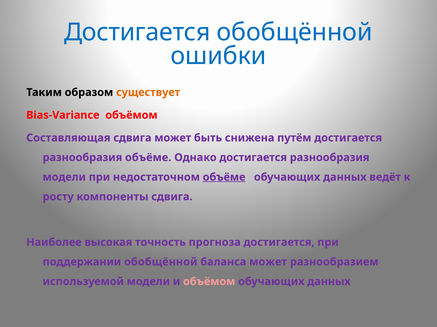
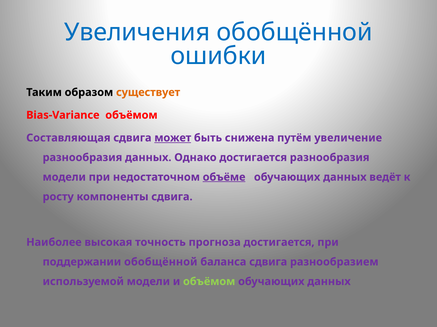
Достигается: Достигается -> Увеличения (137, 32)
может underline: none -> present (173, 138)
путём достигается: достигается -> увеличение (348, 138)
разнообразия объёме: объёме -> данных (148, 158)
баланса может: может -> сдвига (268, 262)
объёмом colour: pink -> light green (209, 282)
